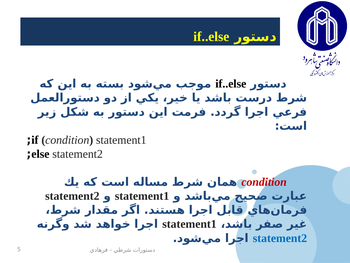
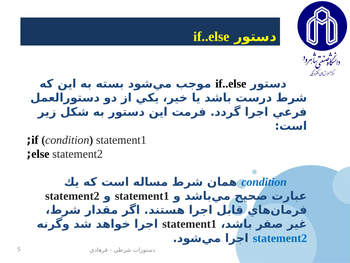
condition colour: red -> blue (264, 182)
